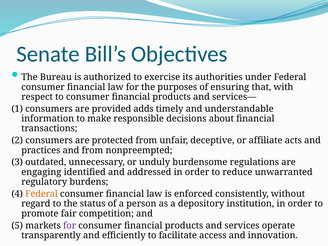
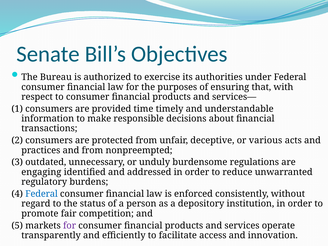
adds: adds -> time (143, 109)
affiliate: affiliate -> various (266, 140)
Federal colour: orange -> blue (42, 194)
